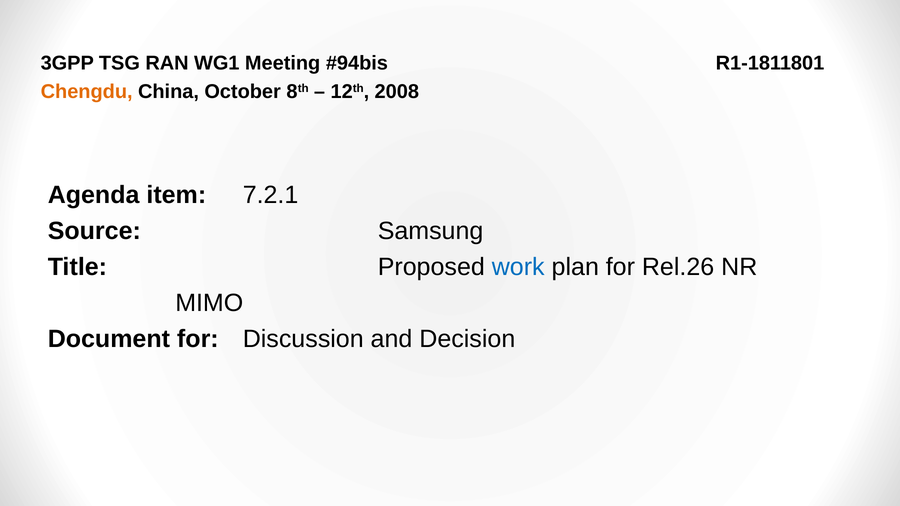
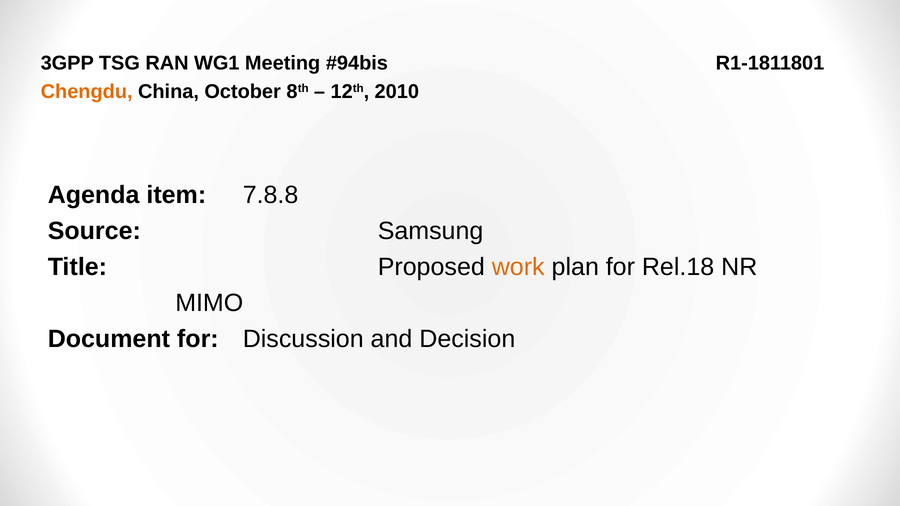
2008: 2008 -> 2010 (397, 92)
7.2.1: 7.2.1 -> 7.8.8 (271, 195)
work colour: blue -> orange (518, 267)
Rel.26: Rel.26 -> Rel.18 (678, 267)
